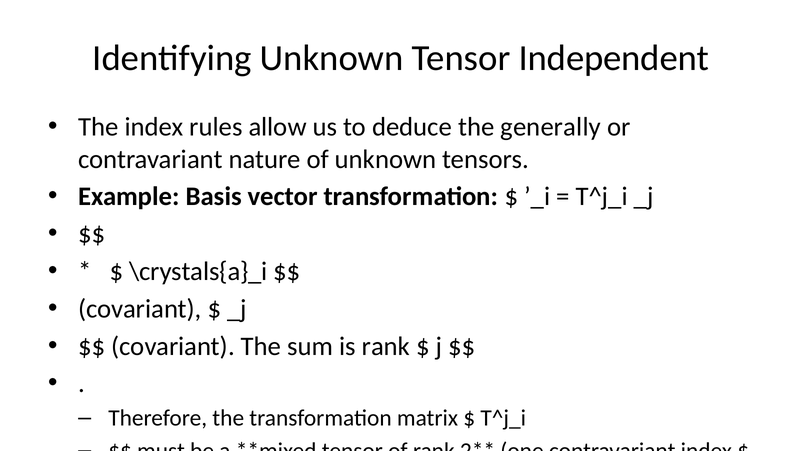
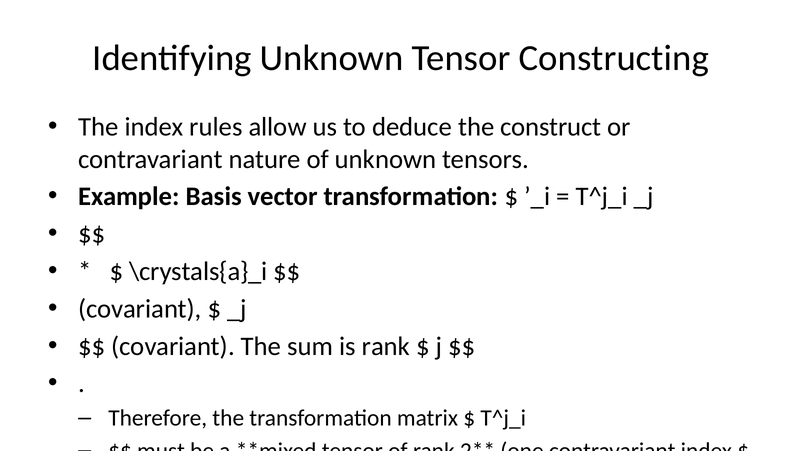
Independent: Independent -> Constructing (614, 58)
generally: generally -> construct (551, 127)
